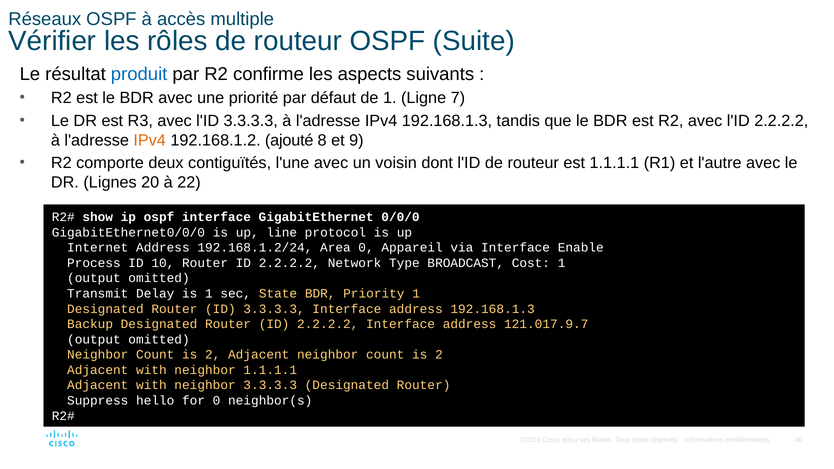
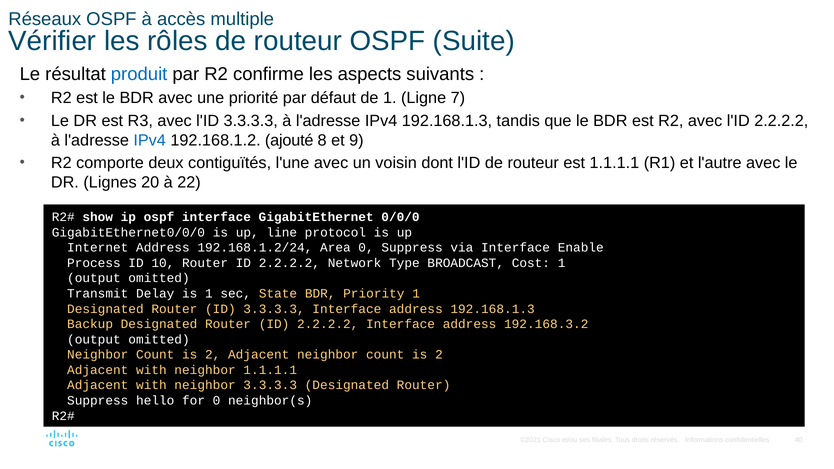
IPv4 colour: orange -> blue (150, 140)
0 Appareil: Appareil -> Suppress (412, 248)
121.017.9.7: 121.017.9.7 -> 192.168.3.2 (546, 324)
